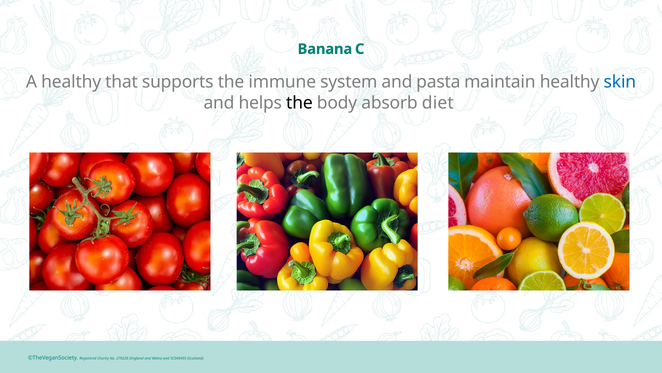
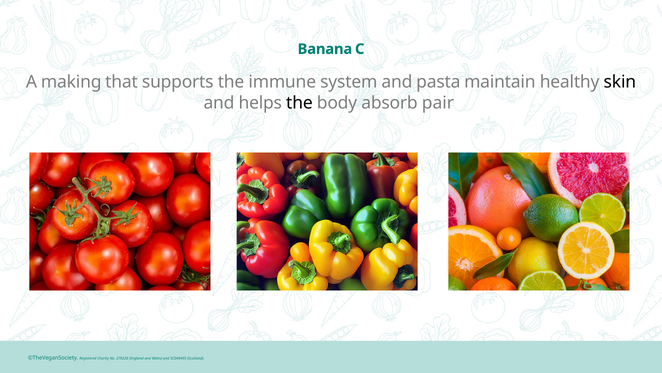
A healthy: healthy -> making (71, 82)
skin colour: blue -> black (620, 82)
diet: diet -> pair (438, 103)
